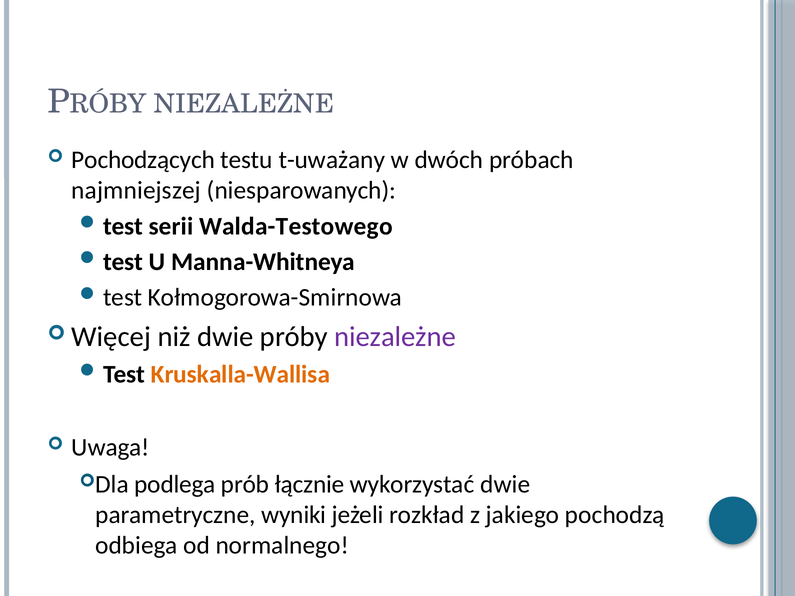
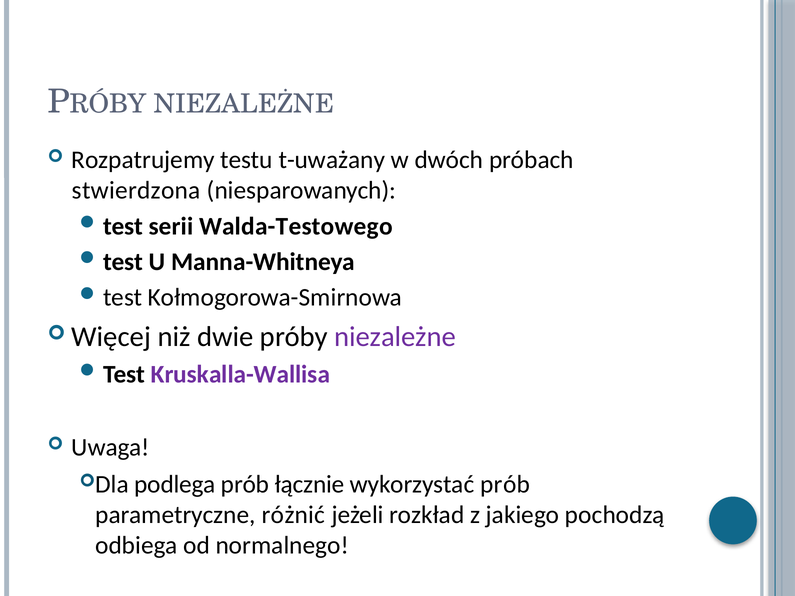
Pochodzących: Pochodzących -> Rozpatrujemy (143, 160)
najmniejszej: najmniejszej -> stwierdzona (136, 190)
Kruskalla-Wallisa colour: orange -> purple (240, 375)
wykorzystać dwie: dwie -> prób (505, 484)
wyniki: wyniki -> różnić (293, 515)
